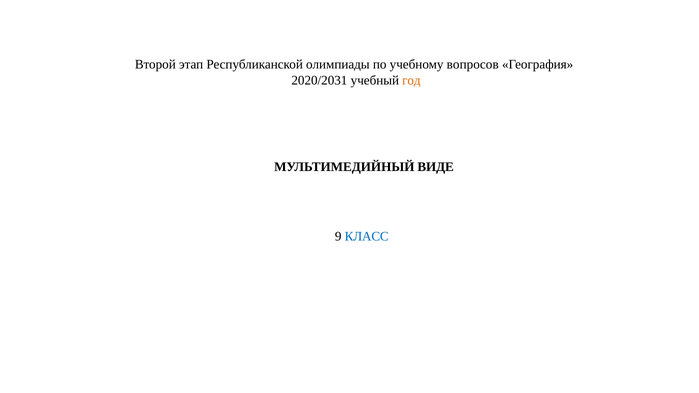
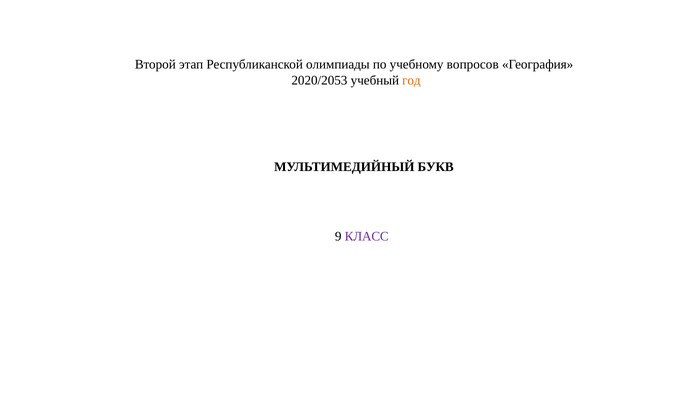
2020/2031: 2020/2031 -> 2020/2053 (319, 80)
ВИДЕ: ВИДЕ -> БУКВ (436, 167)
КЛАСС colour: blue -> purple (367, 237)
